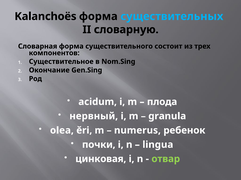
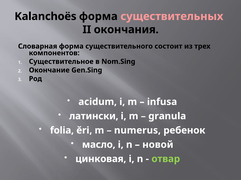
существительных colour: light blue -> pink (172, 16)
словарную: словарную -> окончания (126, 30)
плода: плода -> infusa (162, 102)
нервный: нервный -> латински (94, 117)
olea: olea -> folia (62, 131)
почки: почки -> масло (99, 145)
lingua: lingua -> новой (158, 145)
